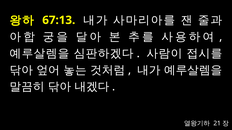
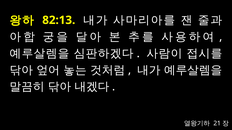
67:13: 67:13 -> 82:13 (59, 20)
